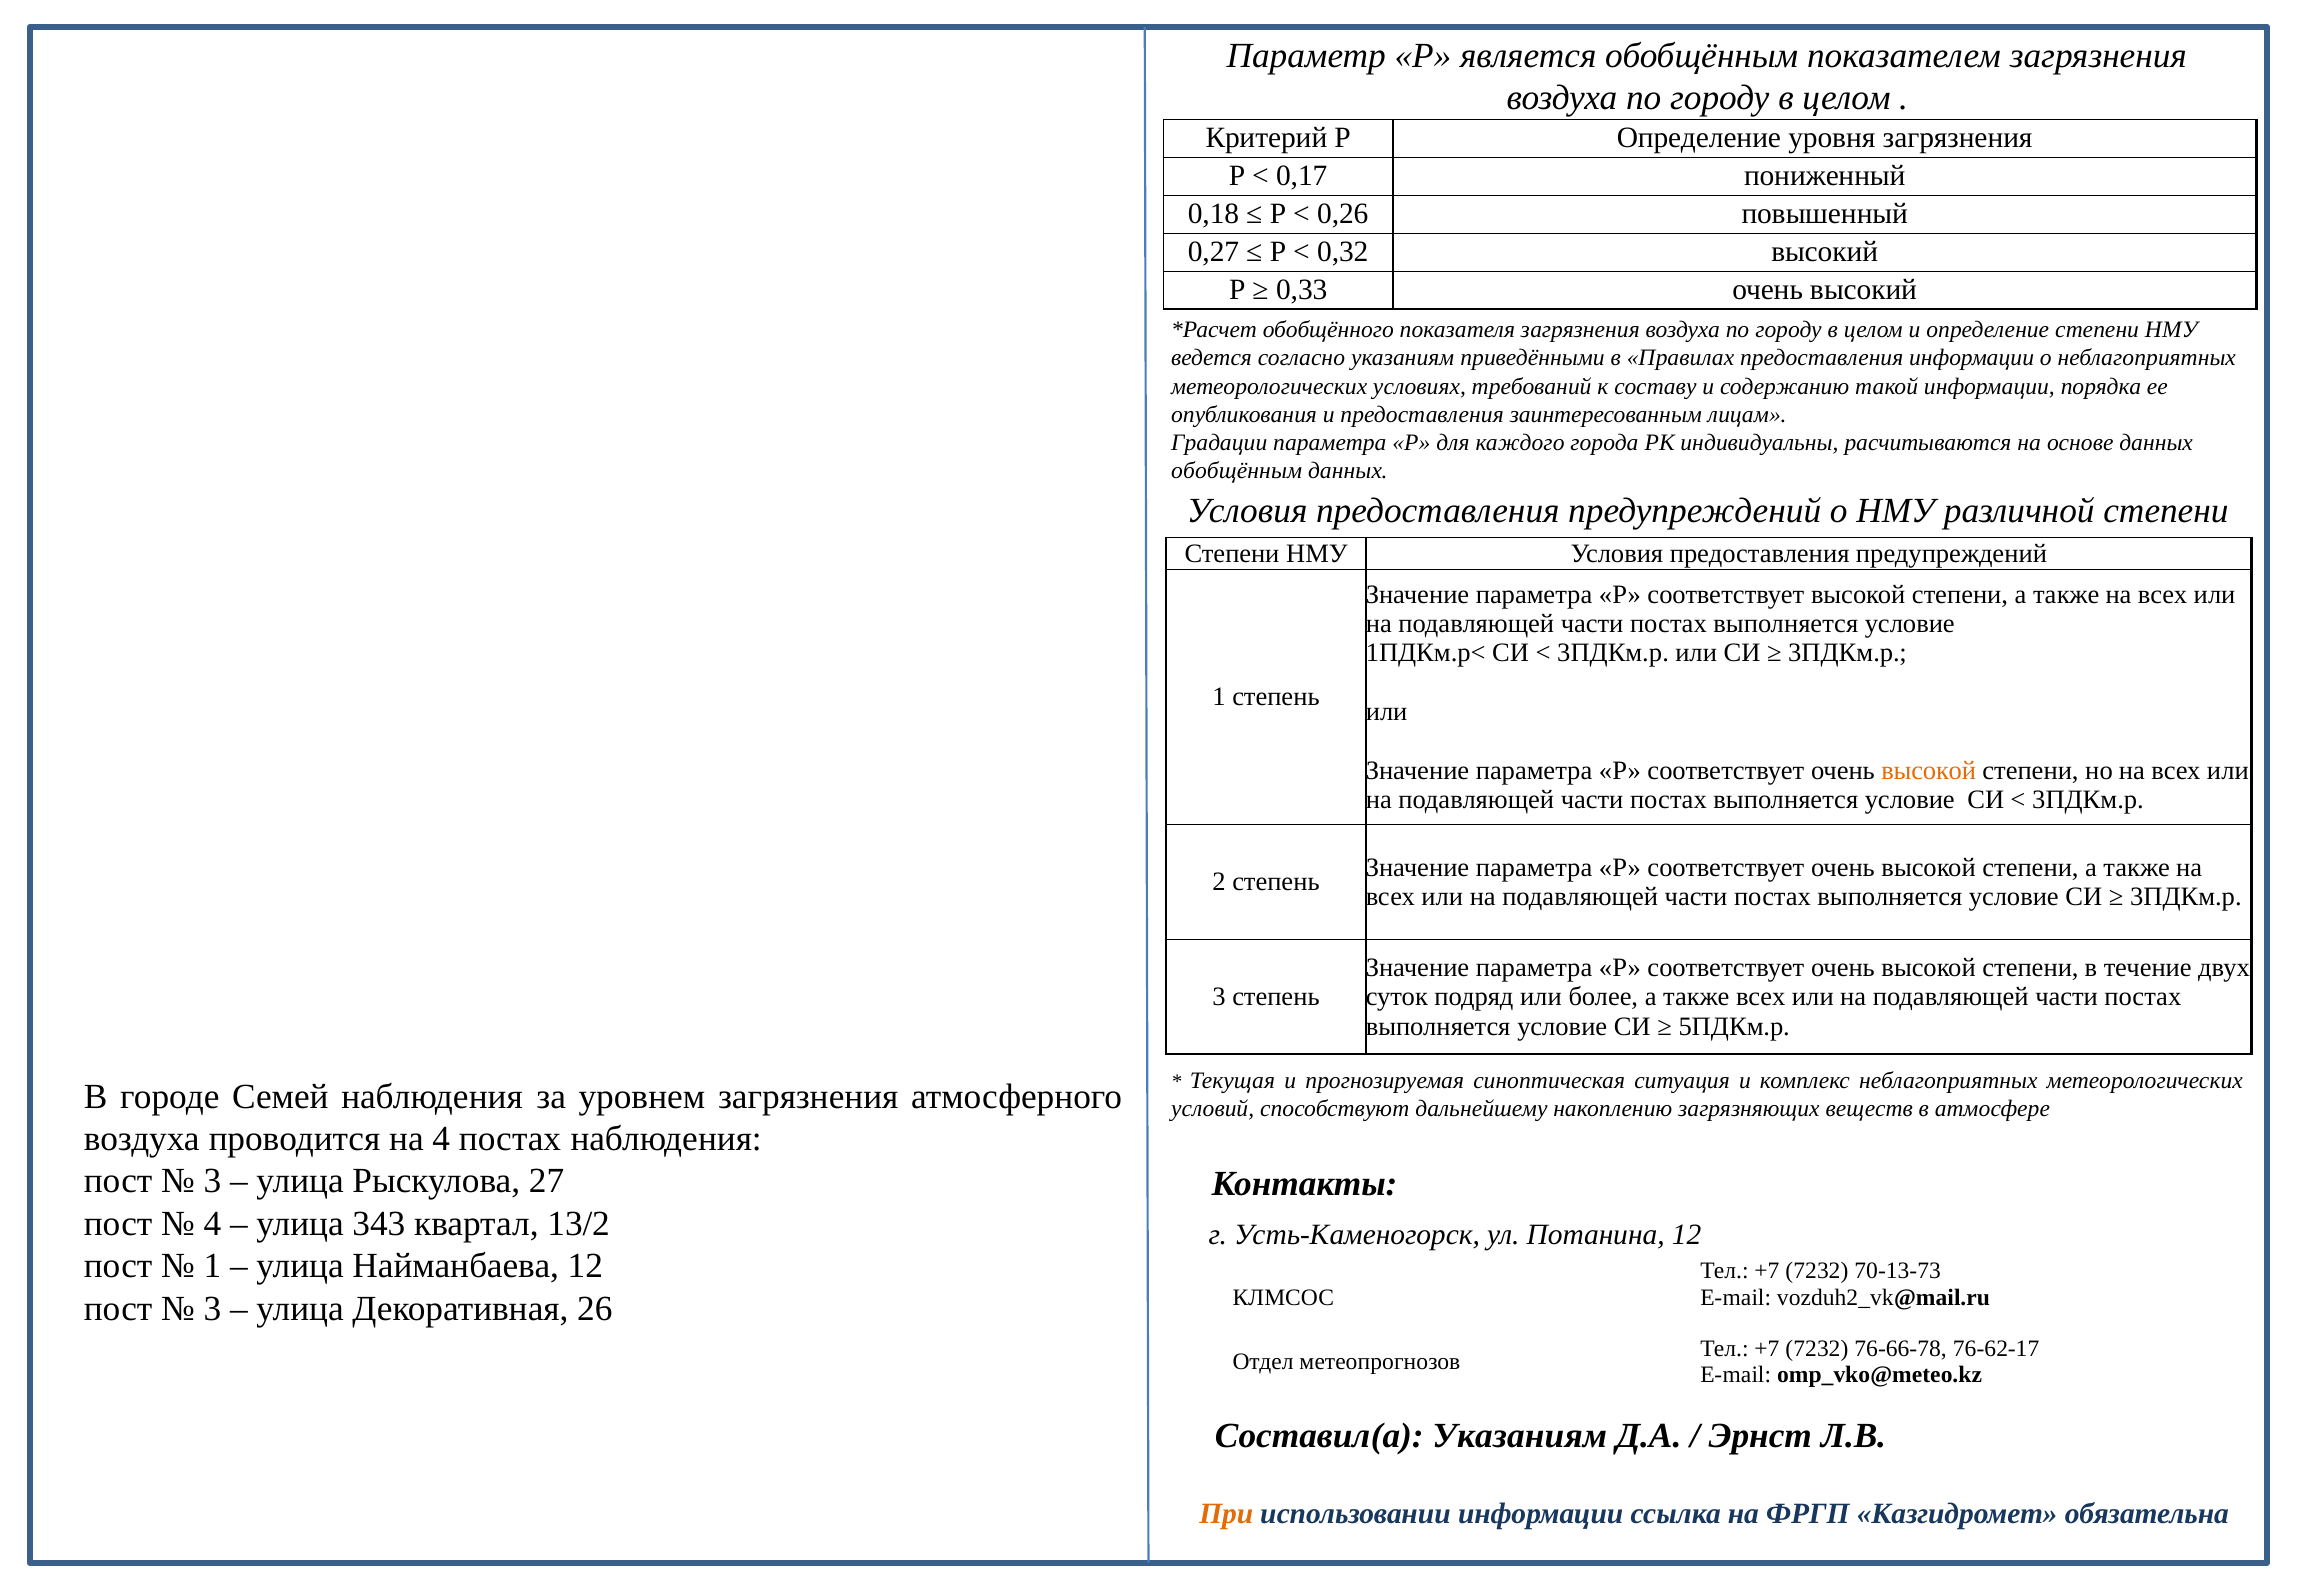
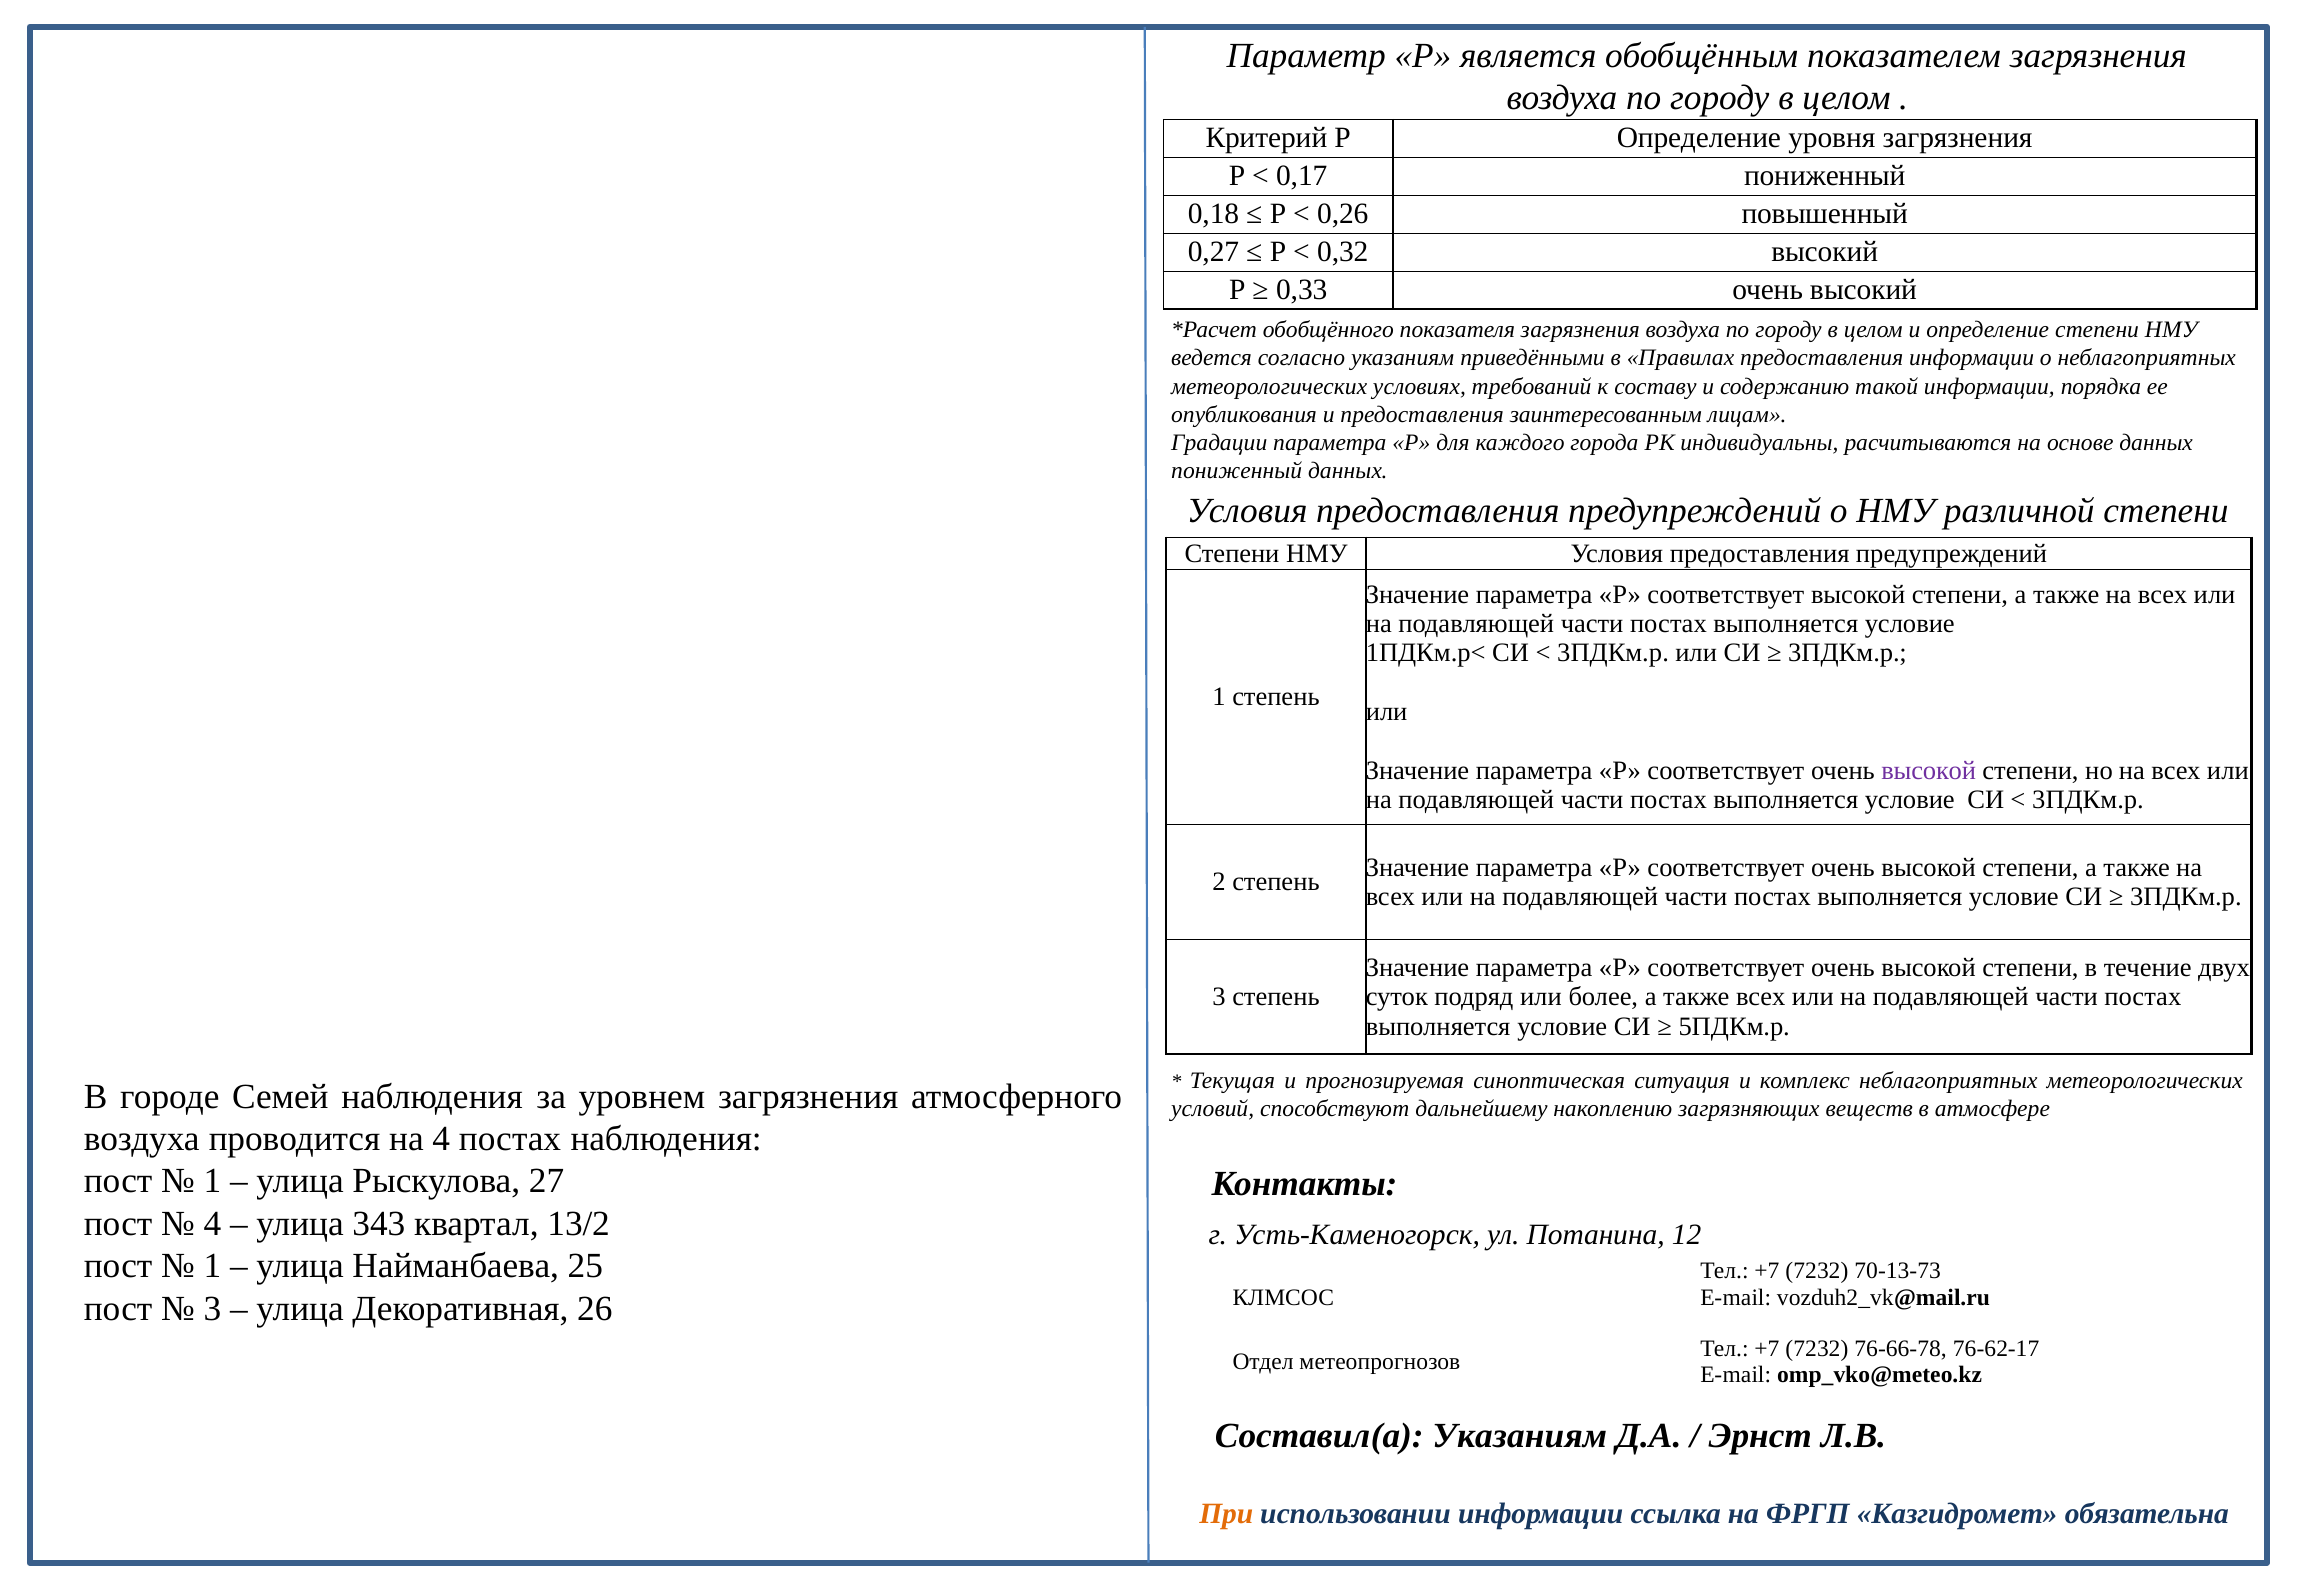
обобщённым: обобщённым -> пониженный (1237, 471)
высокой colour: orange -> purple (1929, 771)
3: 3 -> 1 (212, 1181)
Найманбаева 12: 12 -> 25 (585, 1266)
